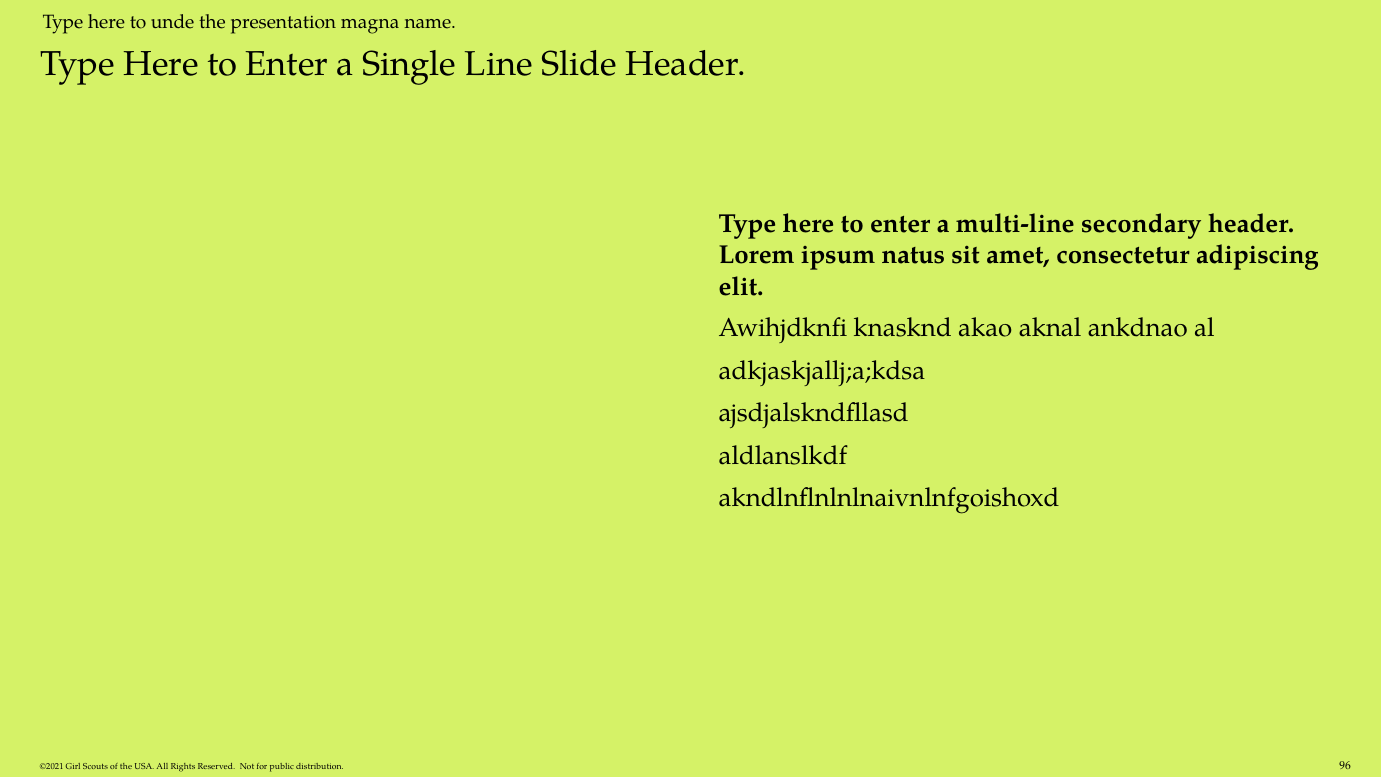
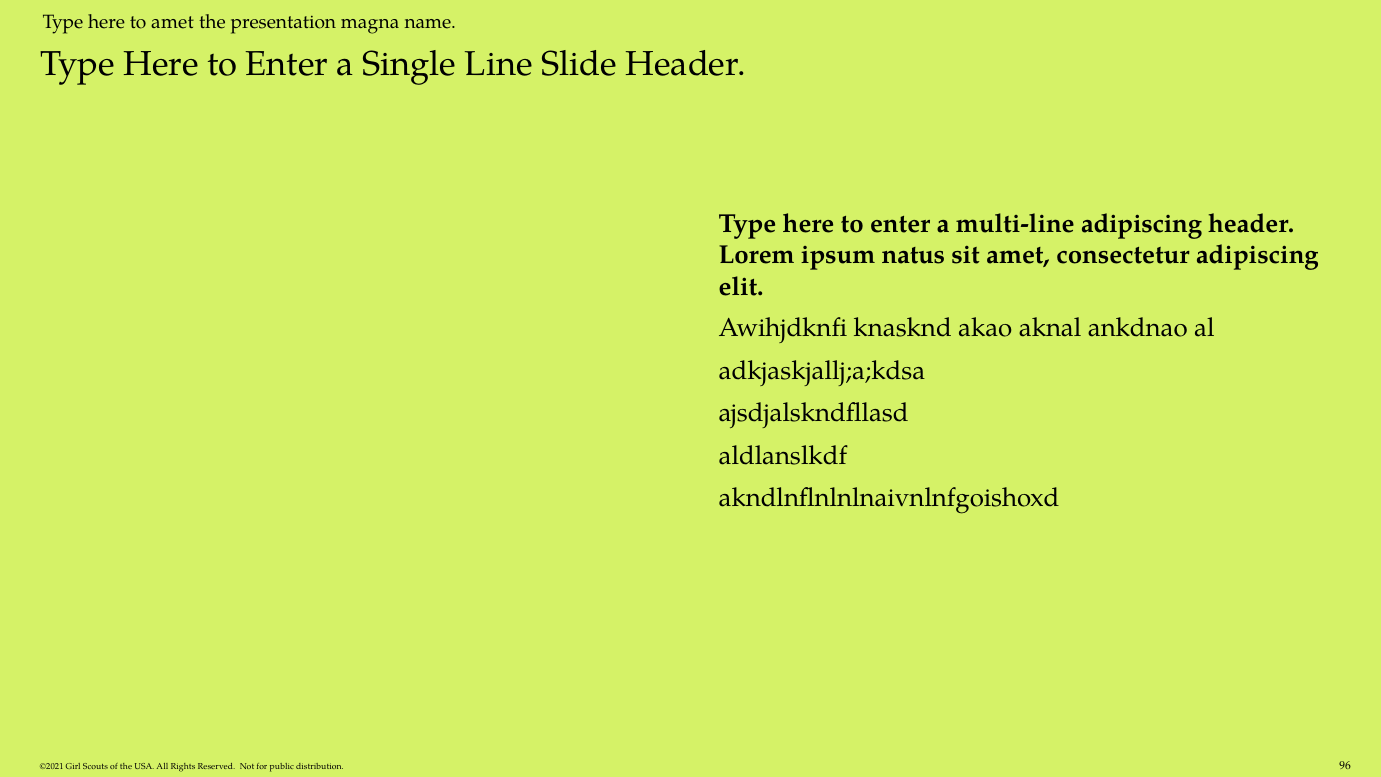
to unde: unde -> amet (173, 22)
multi-line secondary: secondary -> adipiscing (1142, 224)
